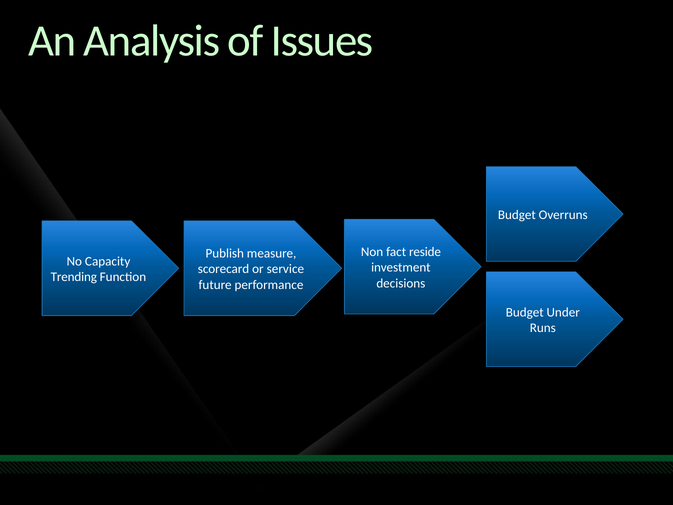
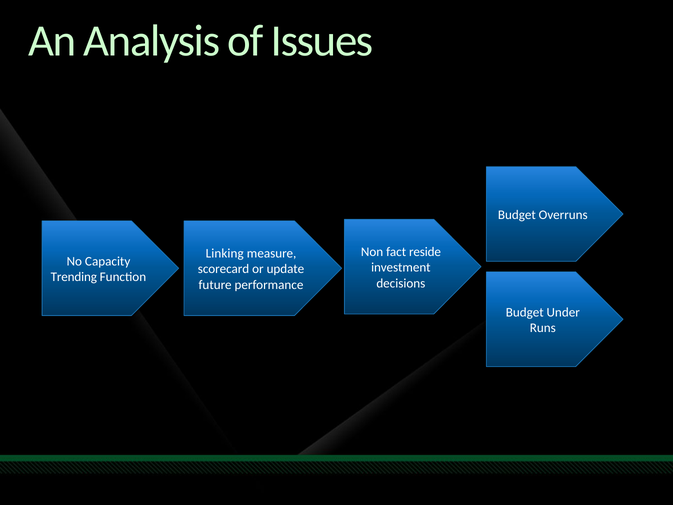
Publish: Publish -> Linking (225, 253)
service: service -> update (285, 269)
